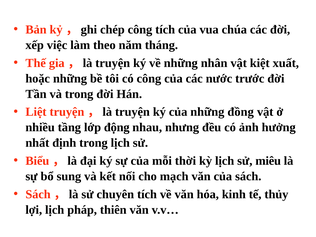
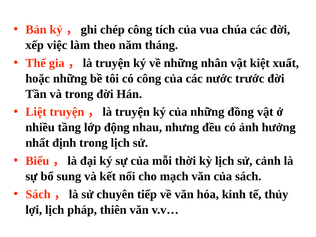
miêu: miêu -> cảnh (268, 161)
chuyên tích: tích -> tiếp (147, 194)
